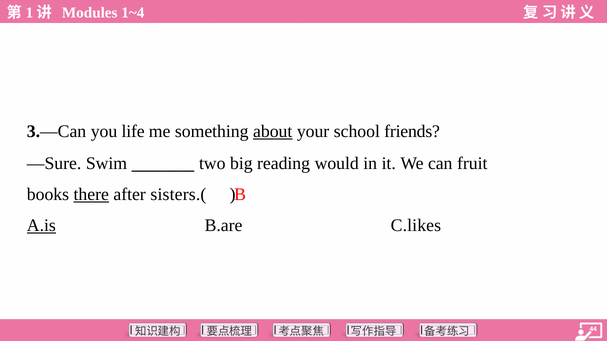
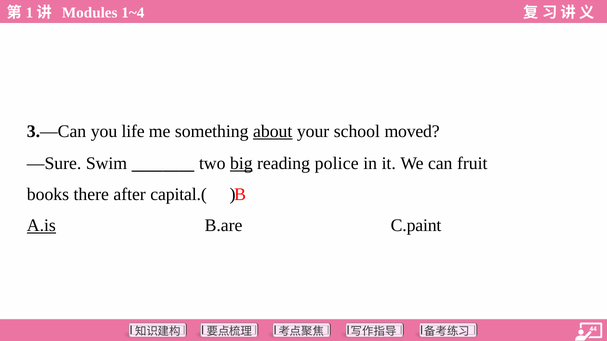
friends: friends -> moved (412, 131)
big underline: none -> present (241, 164)
would: would -> police (337, 164)
there underline: present -> none (91, 195)
sisters.(: sisters.( -> capital.( (179, 195)
C.likes: C.likes -> C.paint (416, 226)
